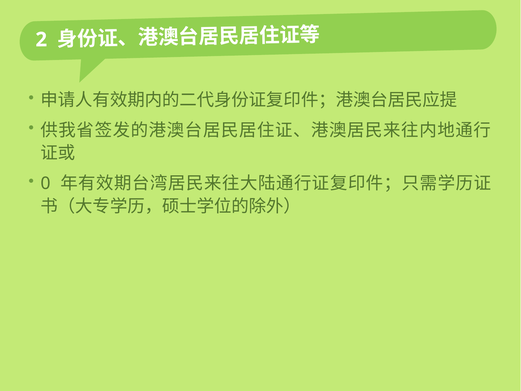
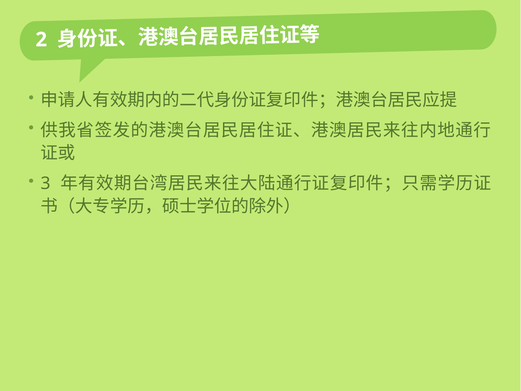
0: 0 -> 3 (46, 183)
